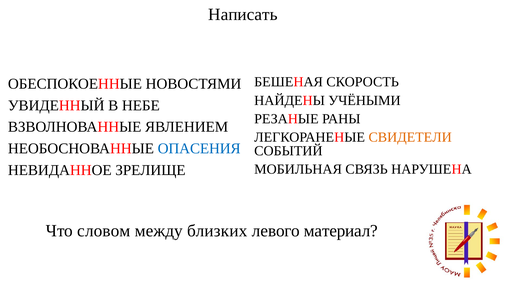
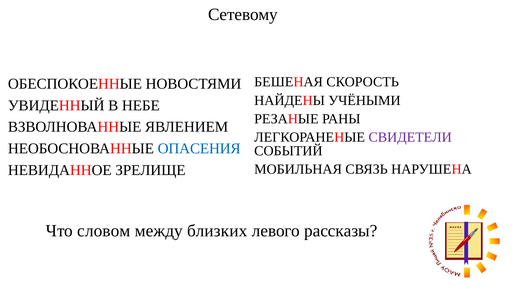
Написать: Написать -> Сетевому (243, 15)
СВИДЕТЕЛИ colour: orange -> purple (410, 137)
материал: материал -> рассказы (341, 231)
